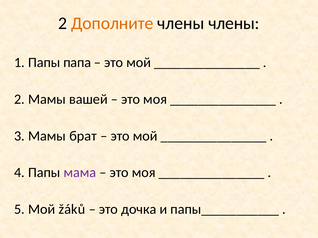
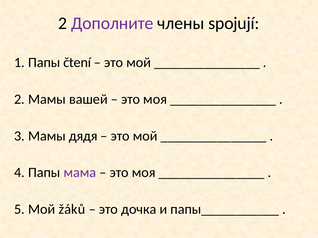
Дополните colour: orange -> purple (112, 23)
члены члены: члены -> spojují (234, 23)
папа: папа -> čtení (77, 63)
брат: брат -> дядя (83, 136)
